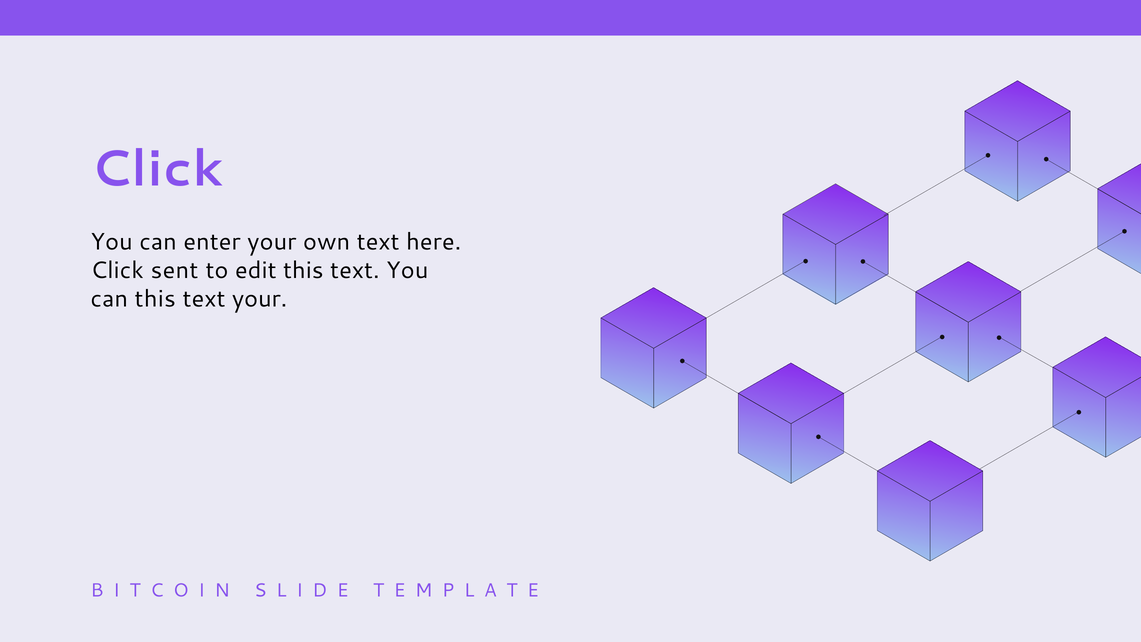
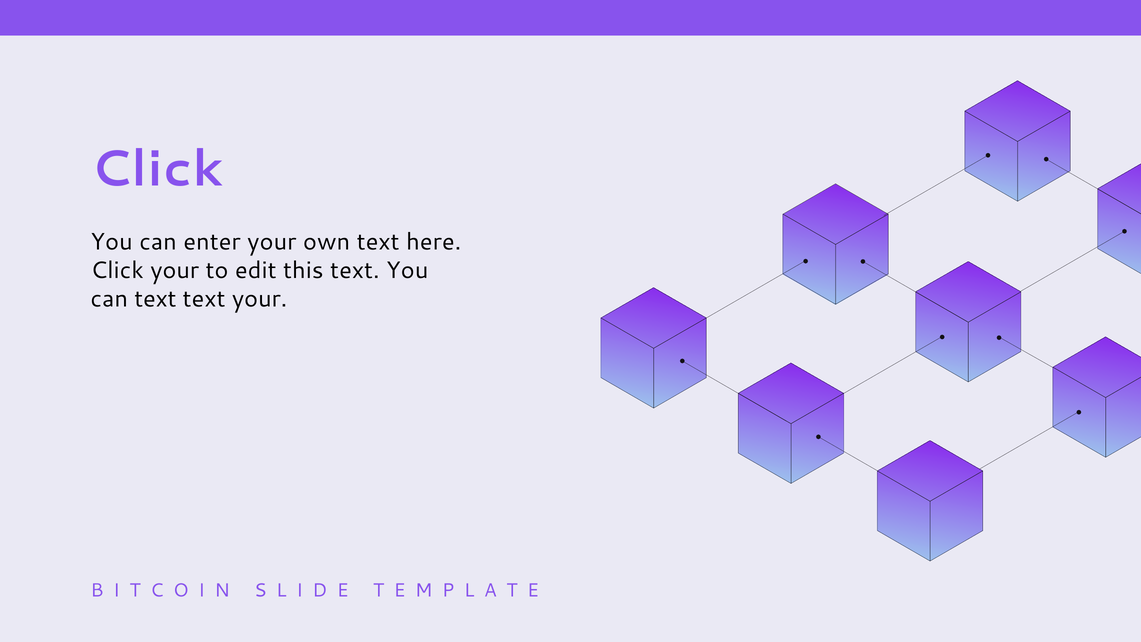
Click sent: sent -> your (175, 271)
can this: this -> text (155, 299)
